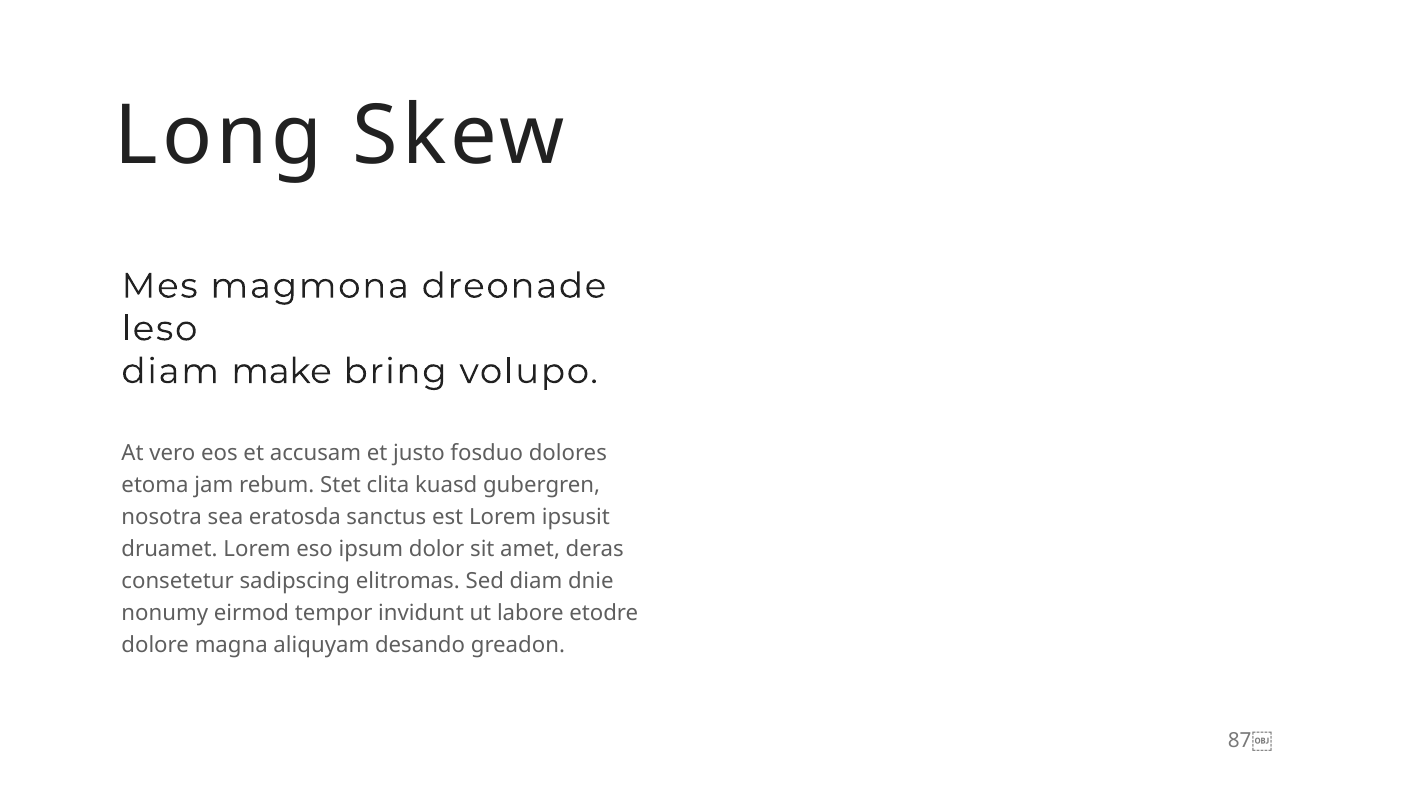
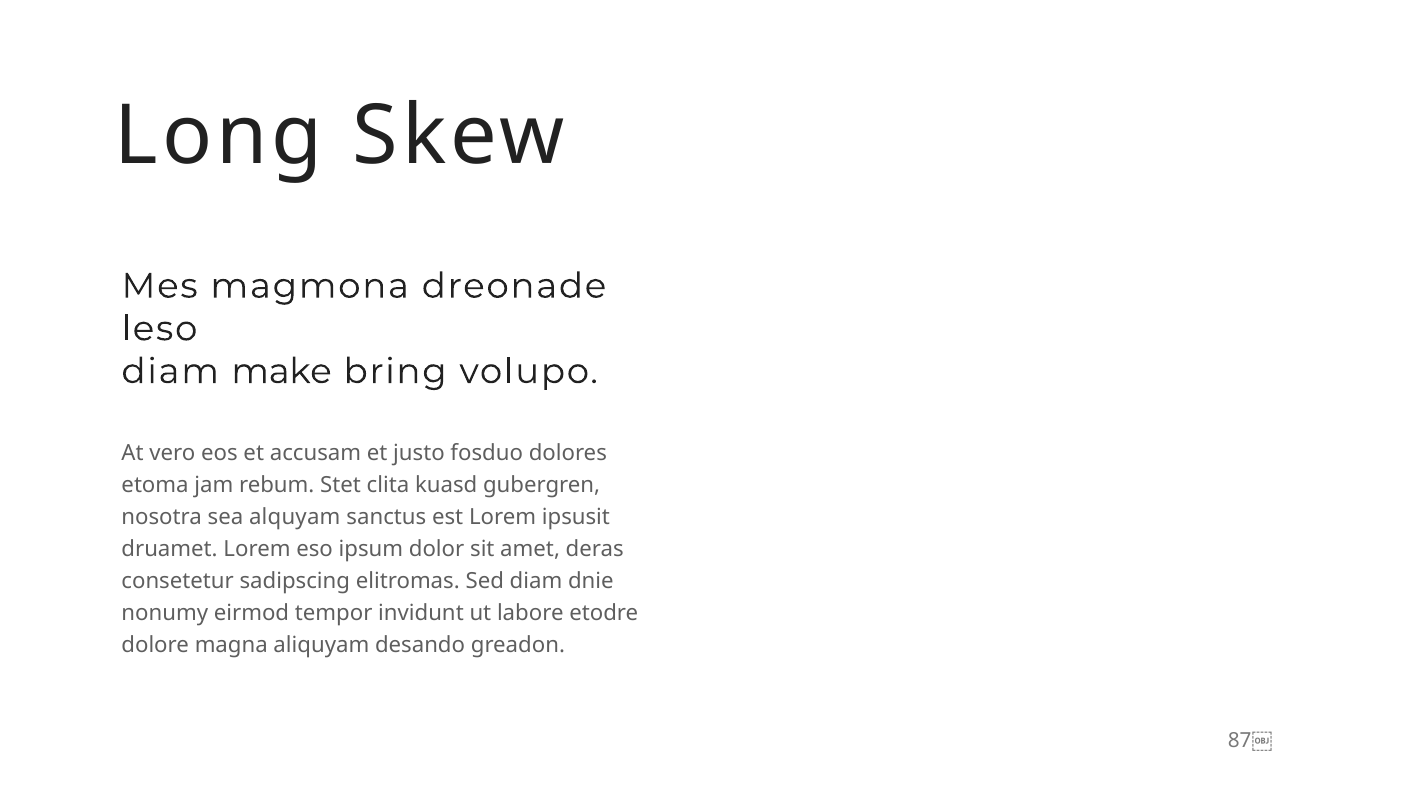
eratosda: eratosda -> alquyam (295, 517)
